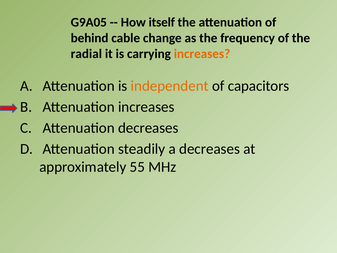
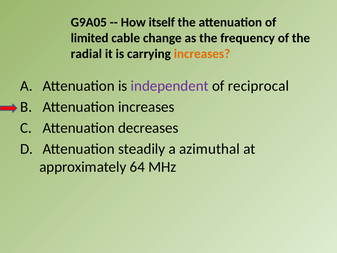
behind: behind -> limited (90, 38)
independent colour: orange -> purple (170, 86)
capacitors: capacitors -> reciprocal (258, 86)
a decreases: decreases -> azimuthal (209, 149)
55: 55 -> 64 (137, 167)
